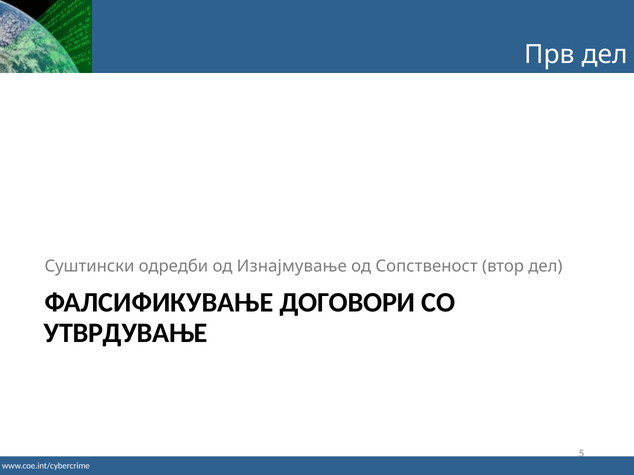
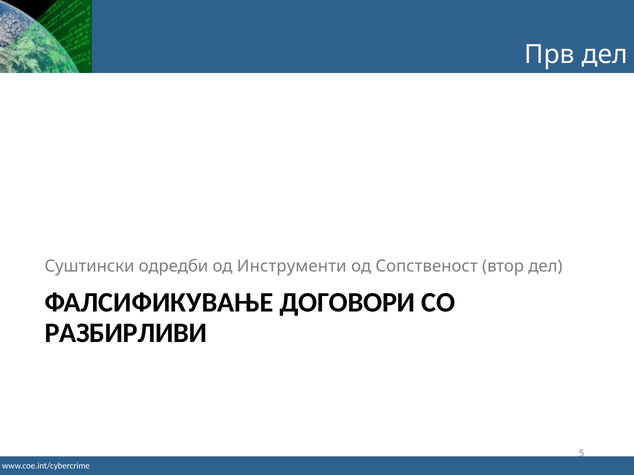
Изнајмување: Изнајмување -> Инструменти (292, 266)
УТВРДУВАЊЕ: УТВРДУВАЊЕ -> РАЗБИРЛИВИ (126, 333)
